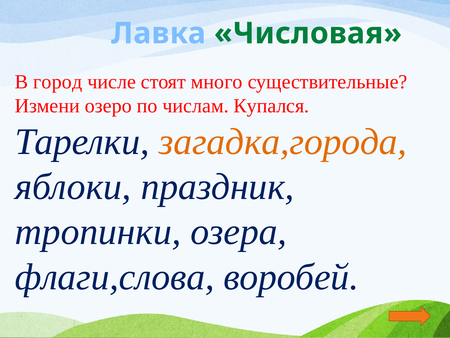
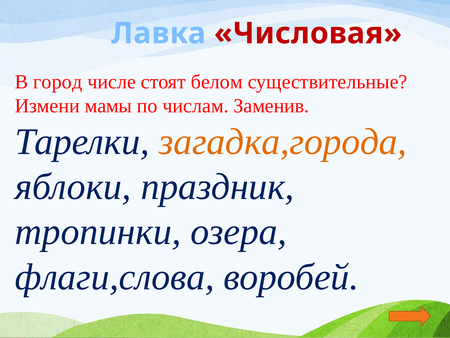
Числовая colour: green -> red (308, 33)
много: много -> белом (217, 82)
озеро: озеро -> мамы (108, 106)
Купался: Купался -> Заменив (271, 106)
